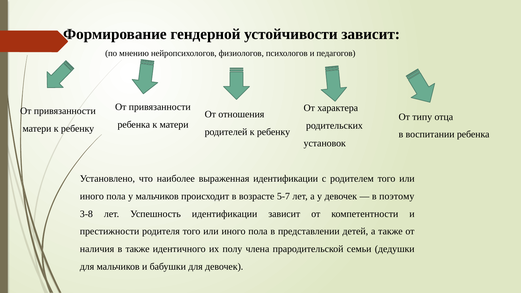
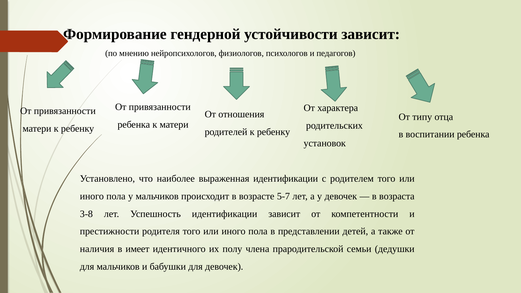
поэтому: поэтому -> возраста (397, 196)
в также: также -> имеет (138, 249)
